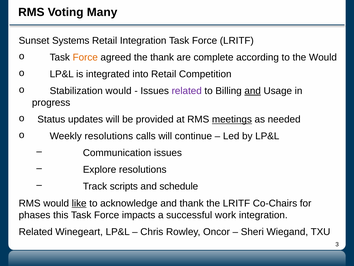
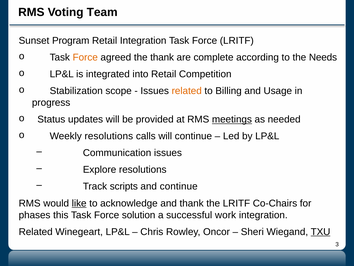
Many: Many -> Team (102, 12)
Systems: Systems -> Program (71, 41)
the Would: Would -> Needs (323, 57)
Stabilization would: would -> scope (119, 91)
related colour: purple -> orange (187, 91)
and underline: present -> none (253, 91)
and schedule: schedule -> continue (179, 186)
impacts: impacts -> solution (139, 215)
TXU underline: none -> present (321, 231)
